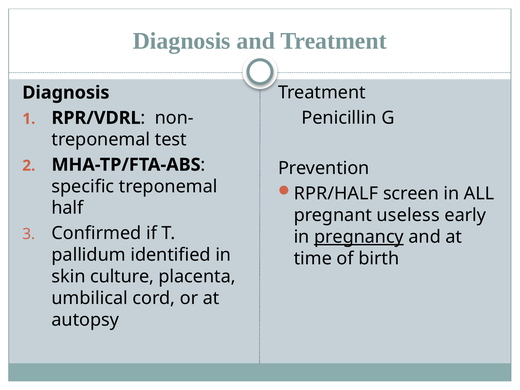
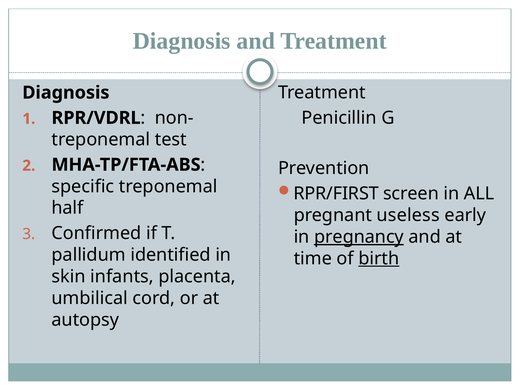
RPR/HALF: RPR/HALF -> RPR/FIRST (336, 194)
birth underline: none -> present (379, 259)
culture: culture -> infants (122, 277)
